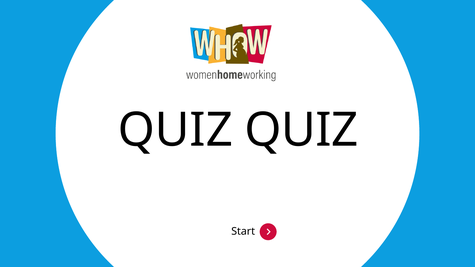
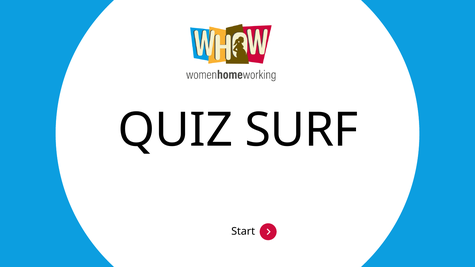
QUIZ QUIZ: QUIZ -> SURF (301, 130)
